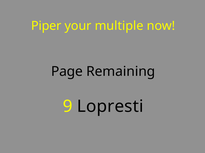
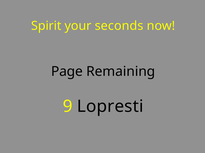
Piper: Piper -> Spirit (46, 26)
multiple: multiple -> seconds (119, 26)
